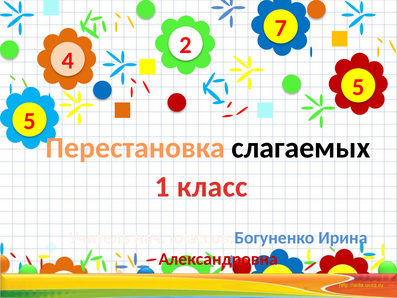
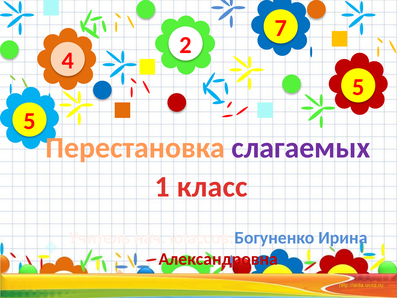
слагаемых colour: black -> purple (301, 148)
